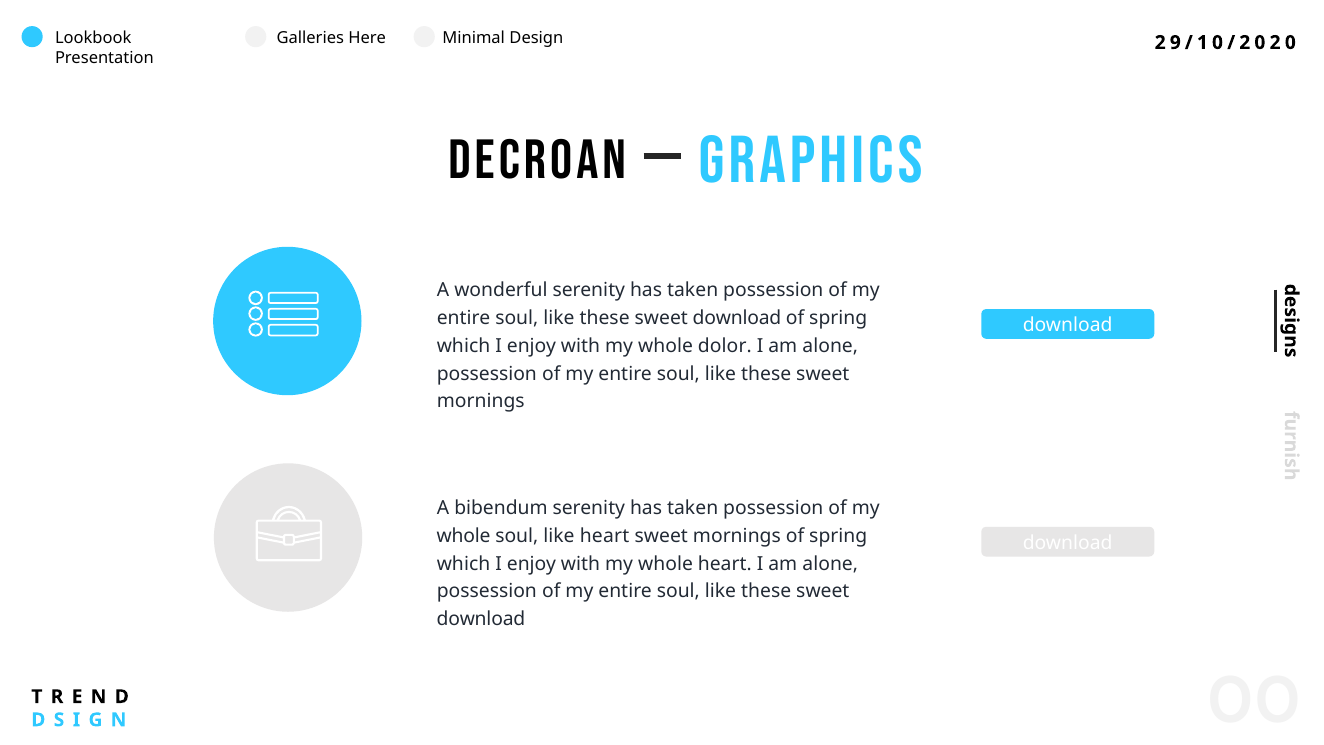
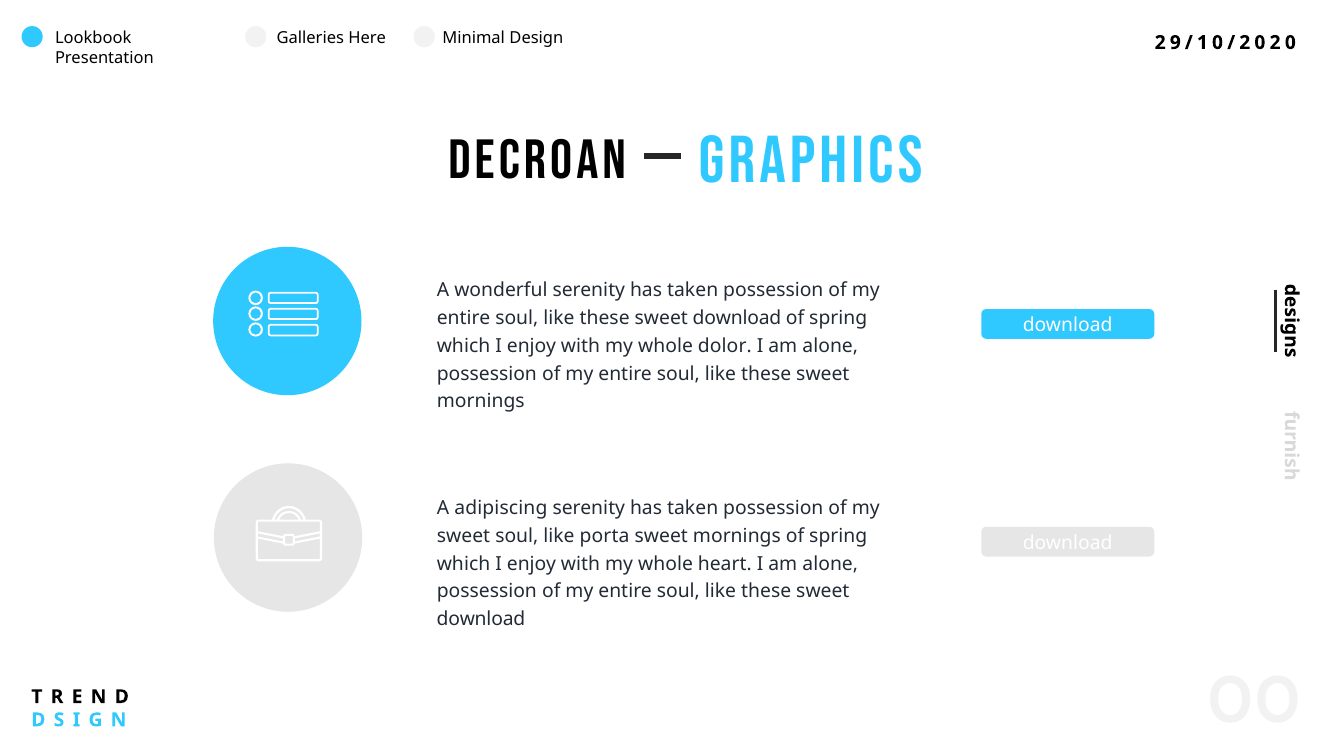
bibendum: bibendum -> adipiscing (501, 508)
whole: whole -> sweet (464, 536)
like heart: heart -> porta (605, 536)
